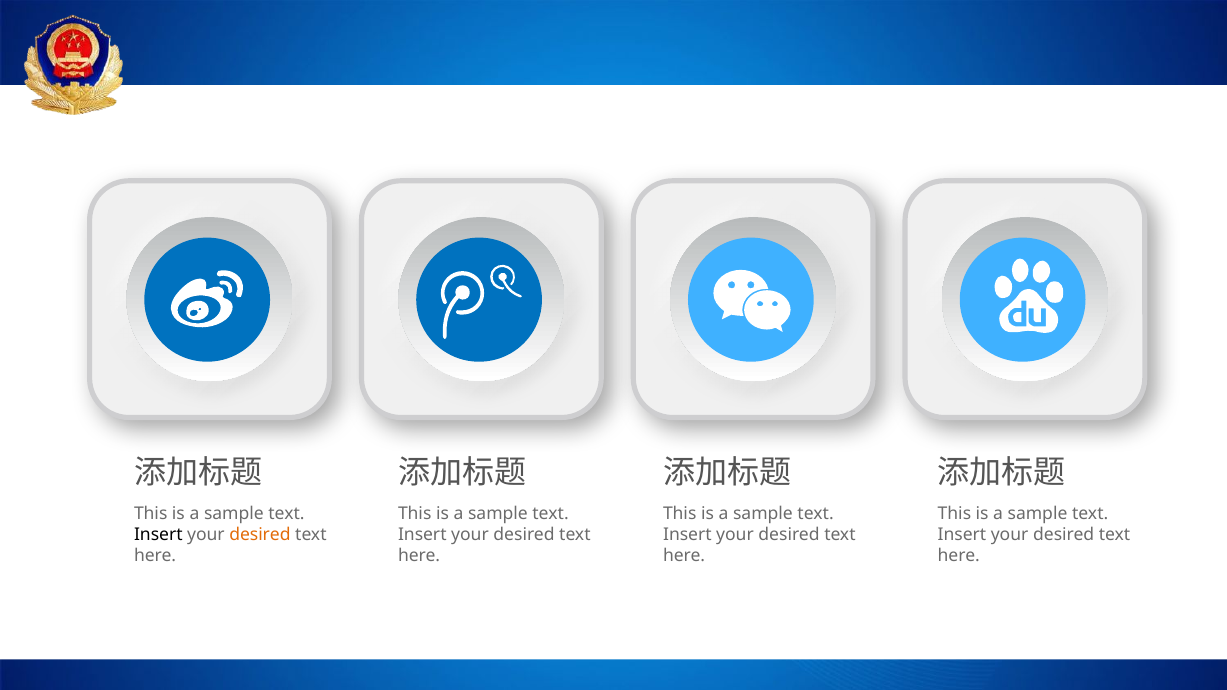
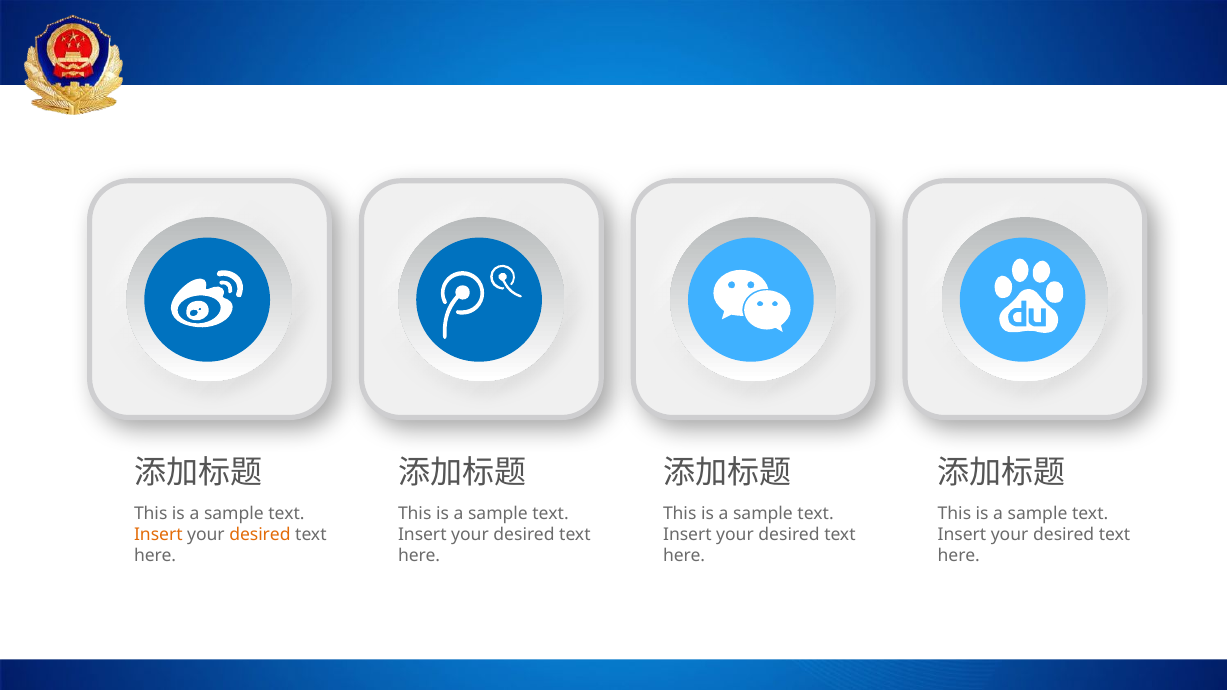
Insert colour: black -> orange (158, 535)
